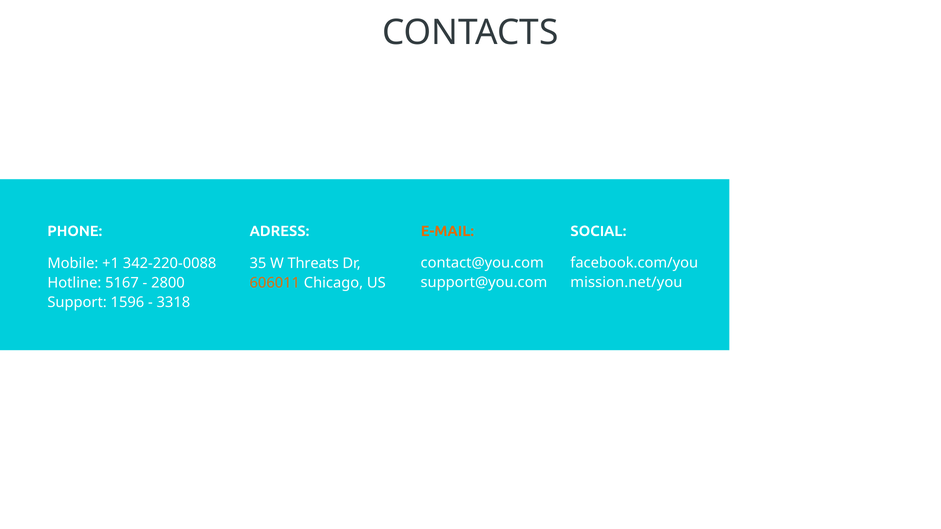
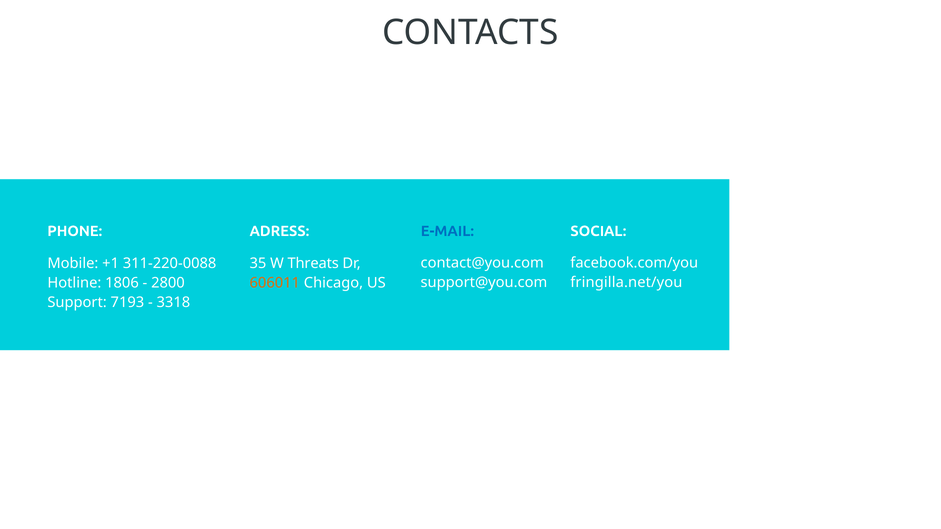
E-MAIL colour: orange -> blue (447, 231)
342-220-0088: 342-220-0088 -> 311-220-0088 (170, 264)
mission.net/you: mission.net/you -> fringilla.net/you (626, 283)
5167: 5167 -> 1806 (122, 283)
1596: 1596 -> 7193 (127, 302)
